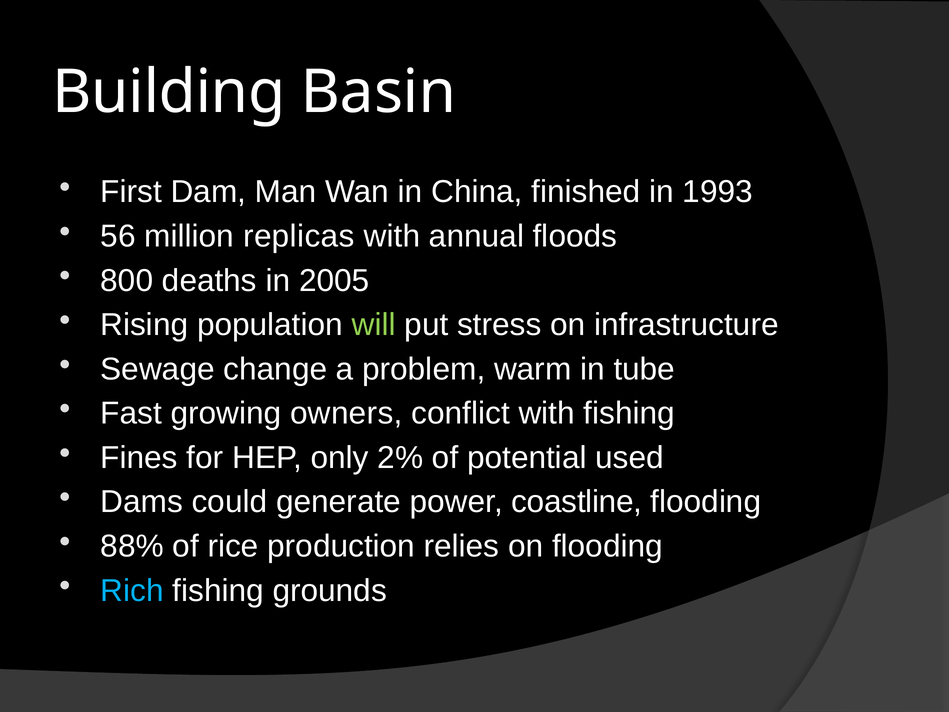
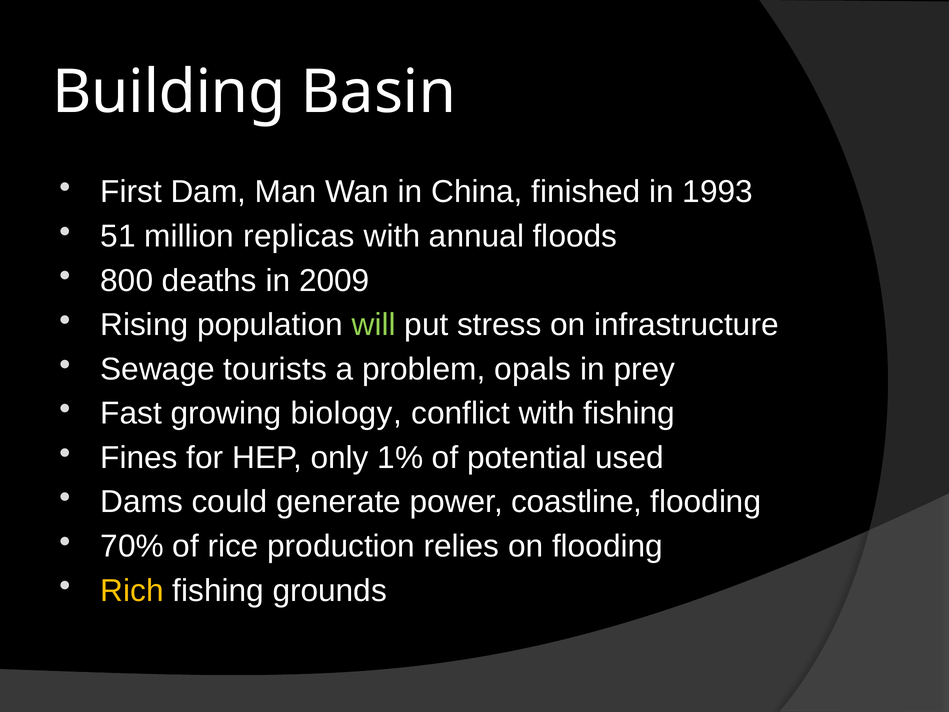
56: 56 -> 51 (118, 236)
2005: 2005 -> 2009 (334, 280)
change: change -> tourists (275, 369)
warm: warm -> opals (533, 369)
tube: tube -> prey (644, 369)
owners: owners -> biology (346, 413)
2%: 2% -> 1% (400, 458)
88%: 88% -> 70% (132, 546)
Rich colour: light blue -> yellow (132, 590)
